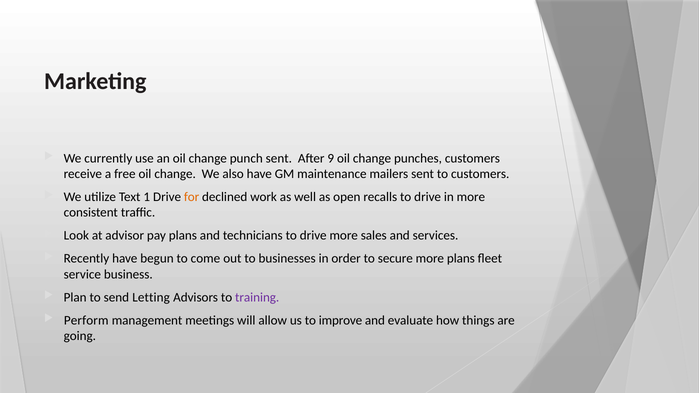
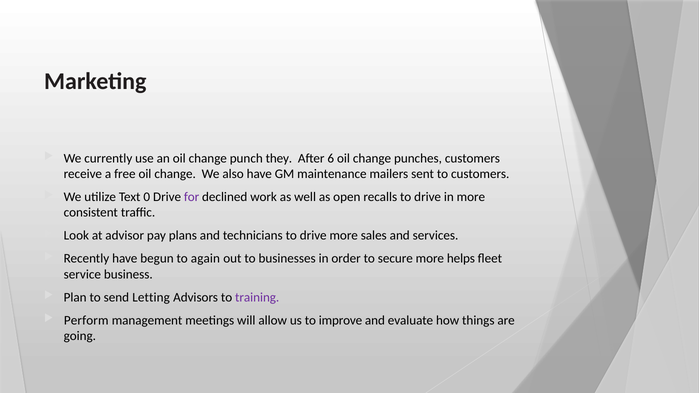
punch sent: sent -> they (279, 158)
9: 9 -> 6 (331, 158)
1: 1 -> 0 (147, 197)
for colour: orange -> purple (192, 197)
come: come -> again (205, 259)
more plans: plans -> helps (461, 259)
